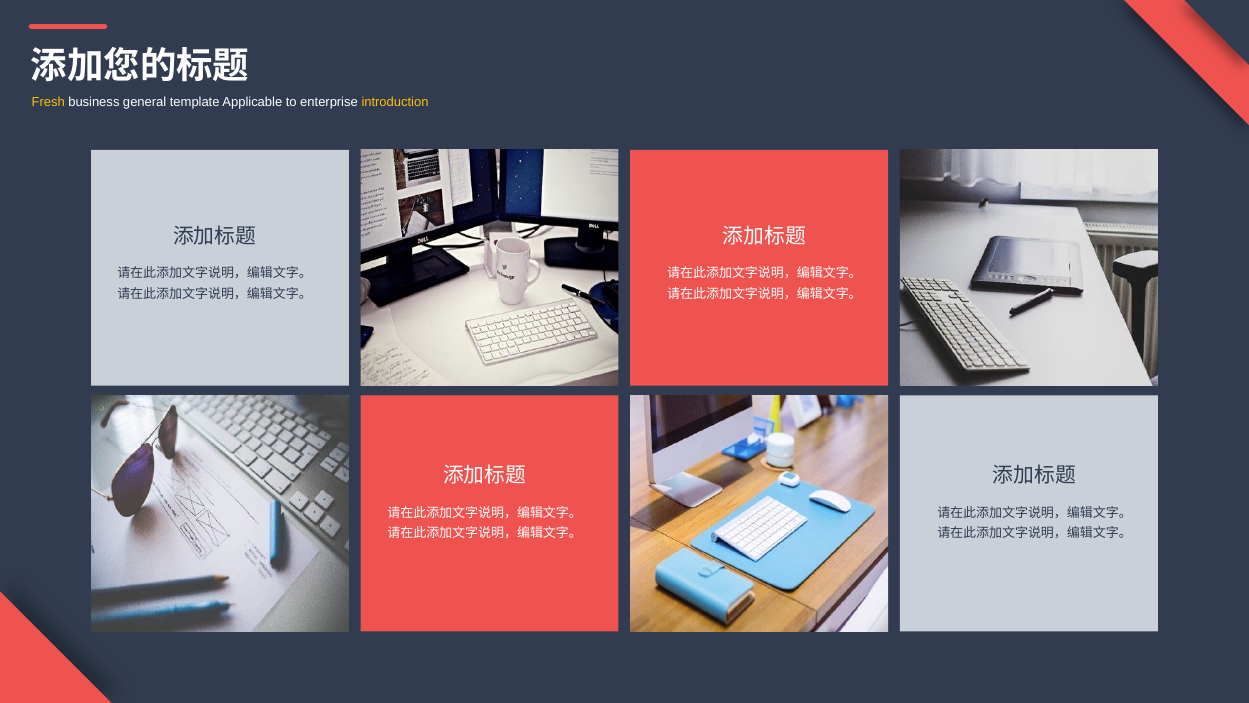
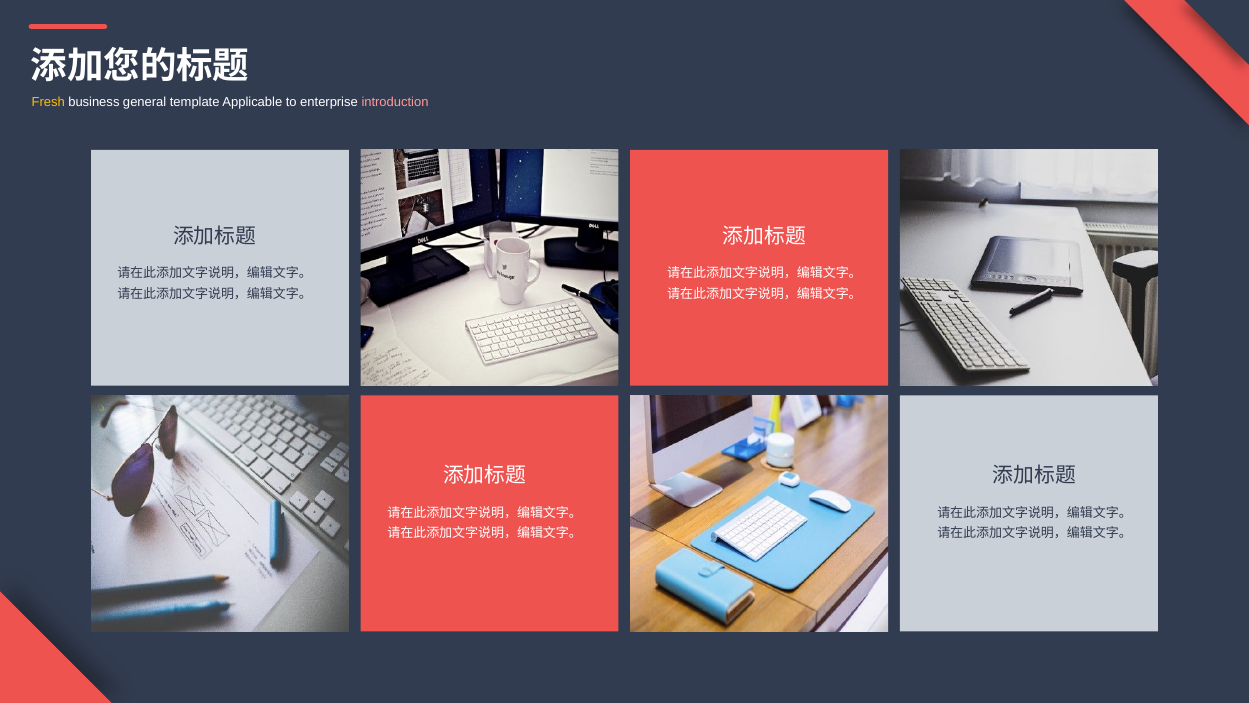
introduction colour: yellow -> pink (395, 102)
